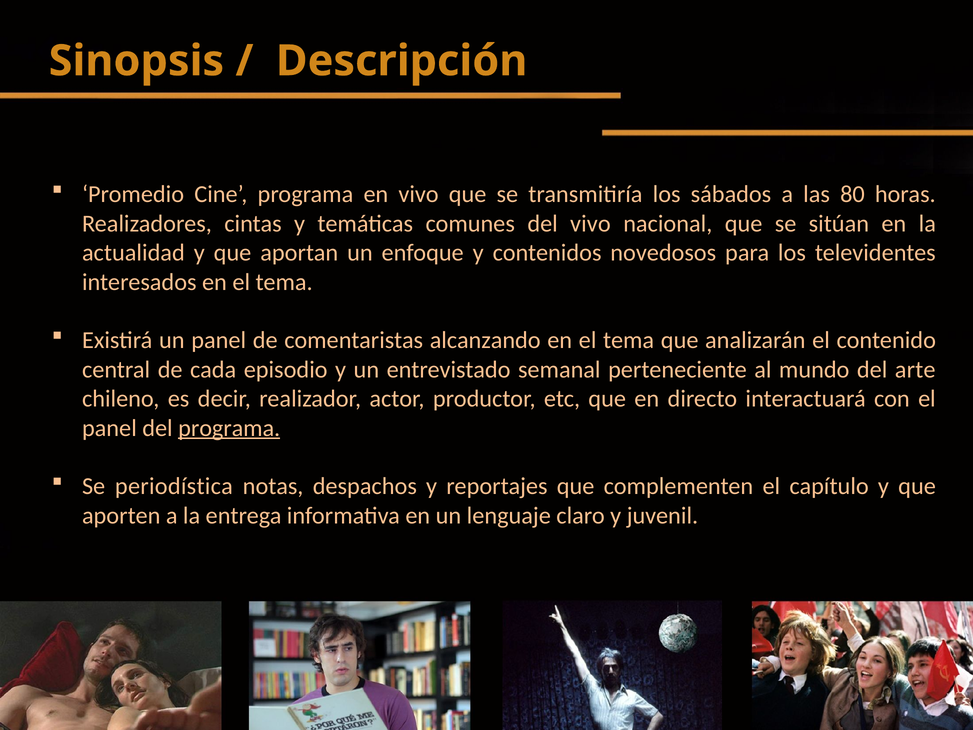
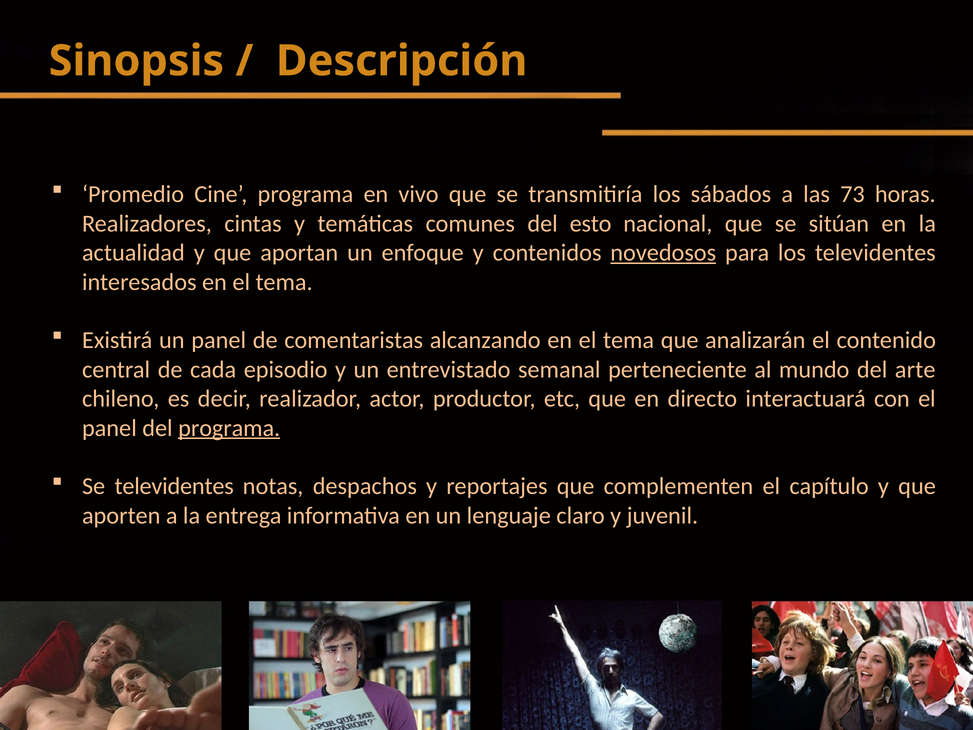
80: 80 -> 73 (852, 194)
del vivo: vivo -> esto (591, 224)
novedosos underline: none -> present (663, 253)
Se periodística: periodística -> televidentes (174, 486)
